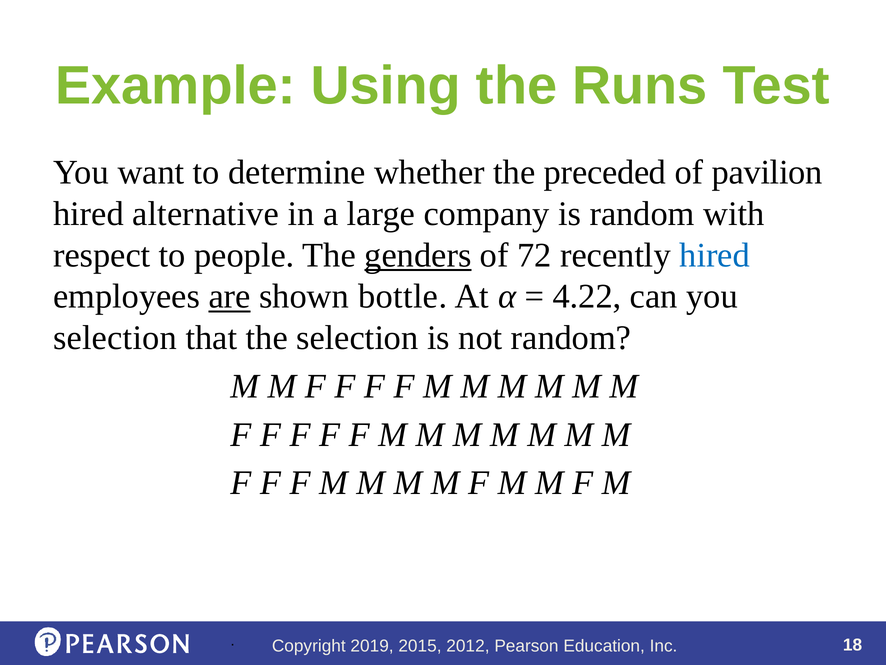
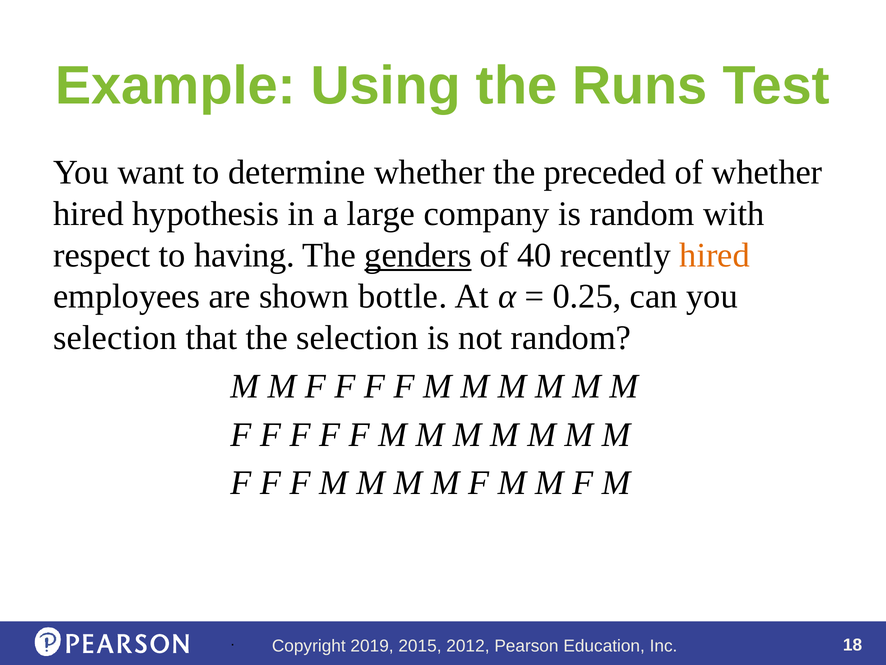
of pavilion: pavilion -> whether (767, 172)
alternative: alternative -> hypothesis (206, 214)
people: people -> having (245, 255)
72: 72 -> 40 (534, 255)
hired colour: blue -> orange (715, 255)
are underline: present -> none (230, 296)
4.22: 4.22 -> 0.25 (587, 296)
